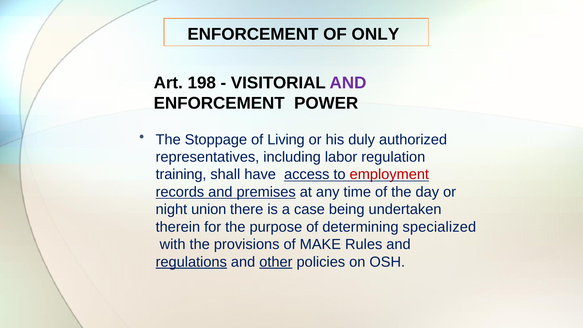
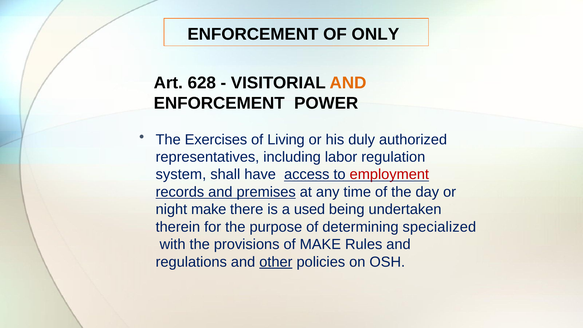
198: 198 -> 628 (202, 83)
AND colour: purple -> orange (348, 83)
Stoppage: Stoppage -> Exercises (216, 139)
training: training -> system (181, 174)
night union: union -> make (209, 209)
case: case -> used (310, 209)
regulations underline: present -> none (191, 262)
